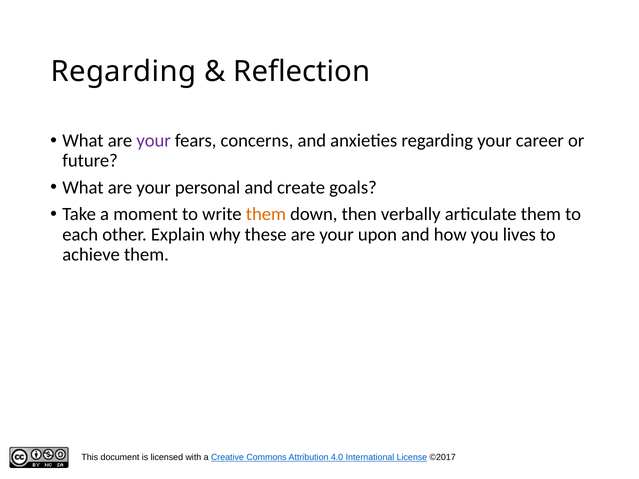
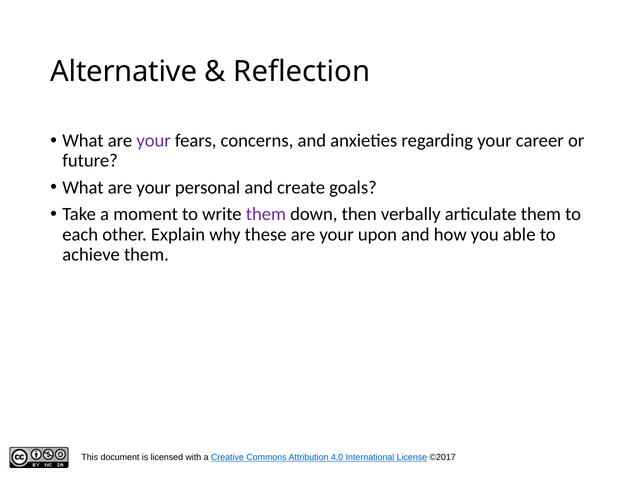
Regarding: Regarding -> Alternative (124, 72)
them colour: orange -> purple (266, 214)
lives: lives -> able (519, 235)
